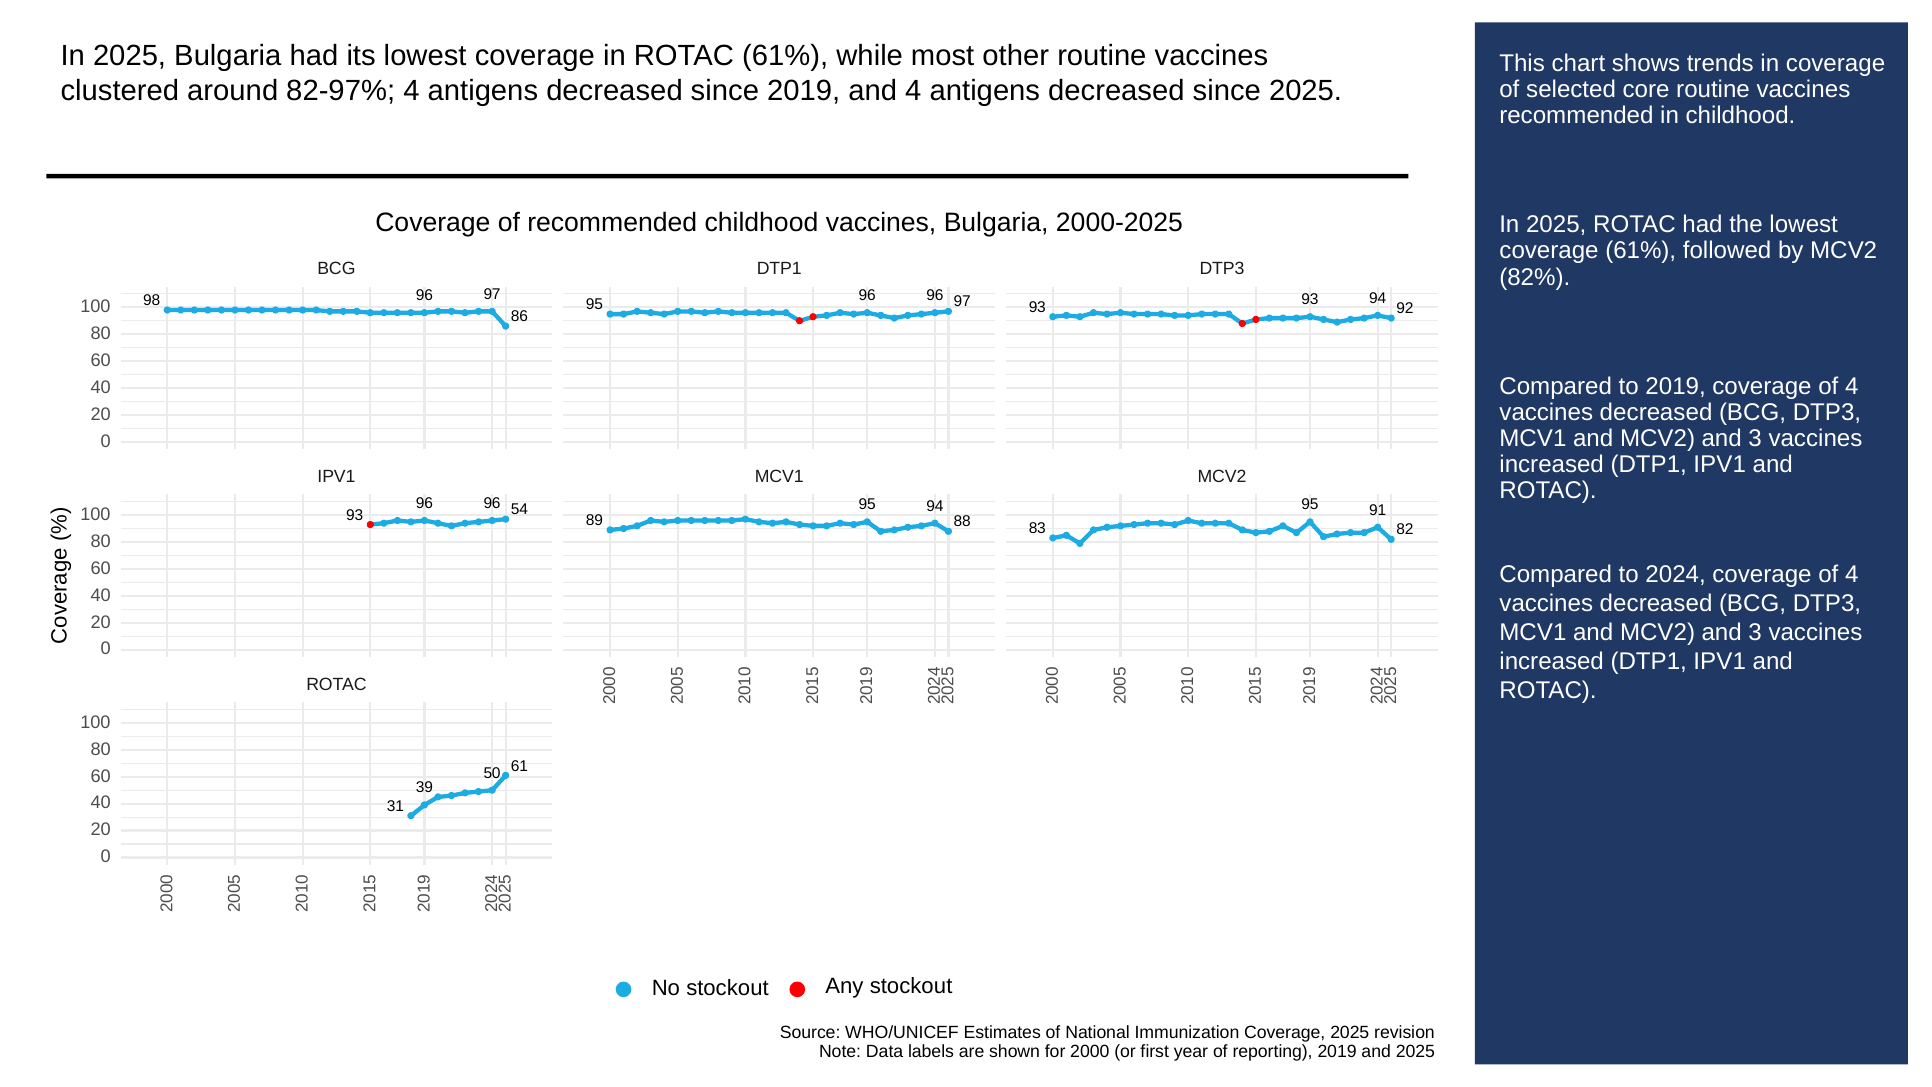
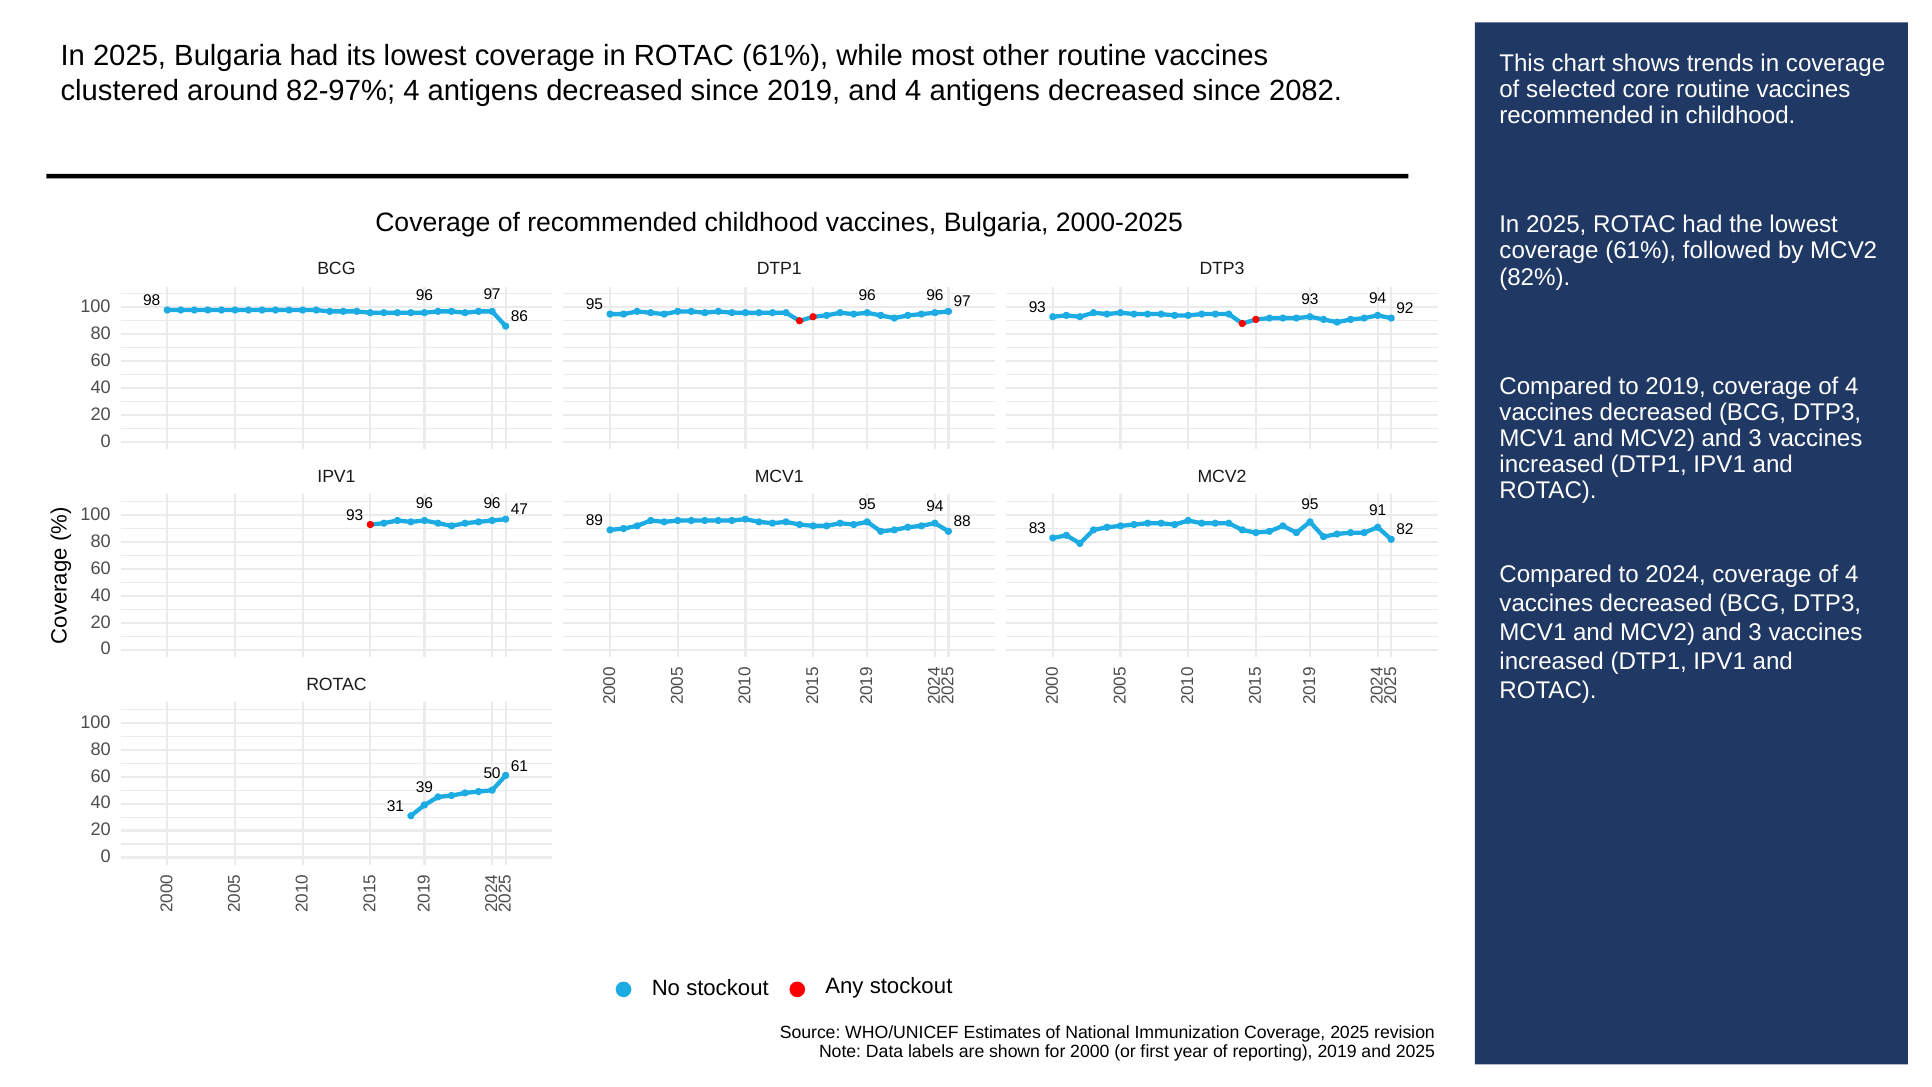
since 2025: 2025 -> 2082 (1306, 91)
54: 54 -> 47 (519, 510)
